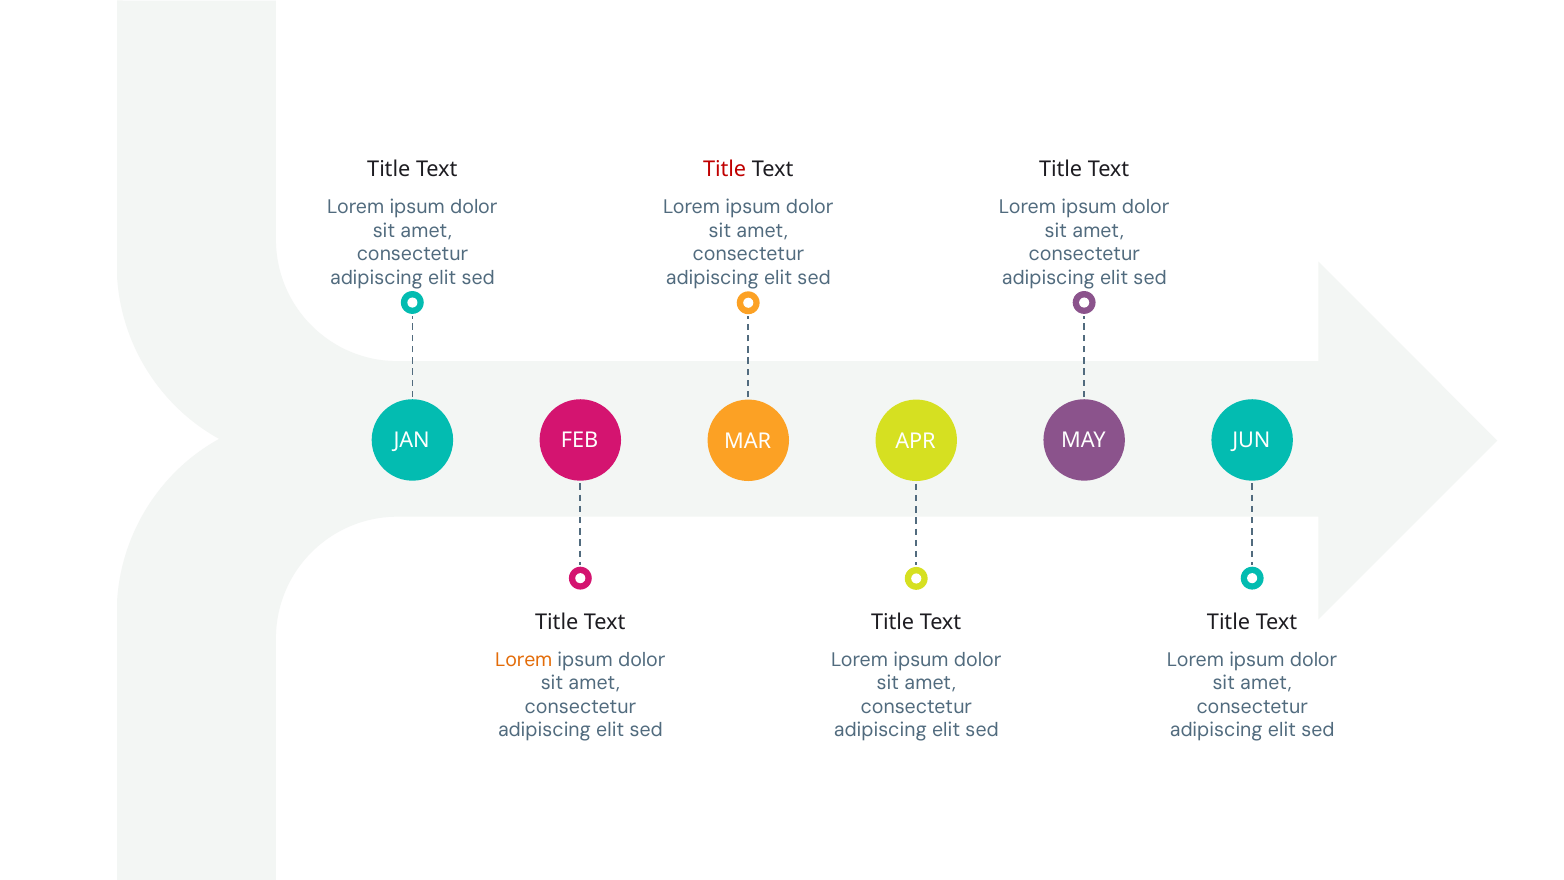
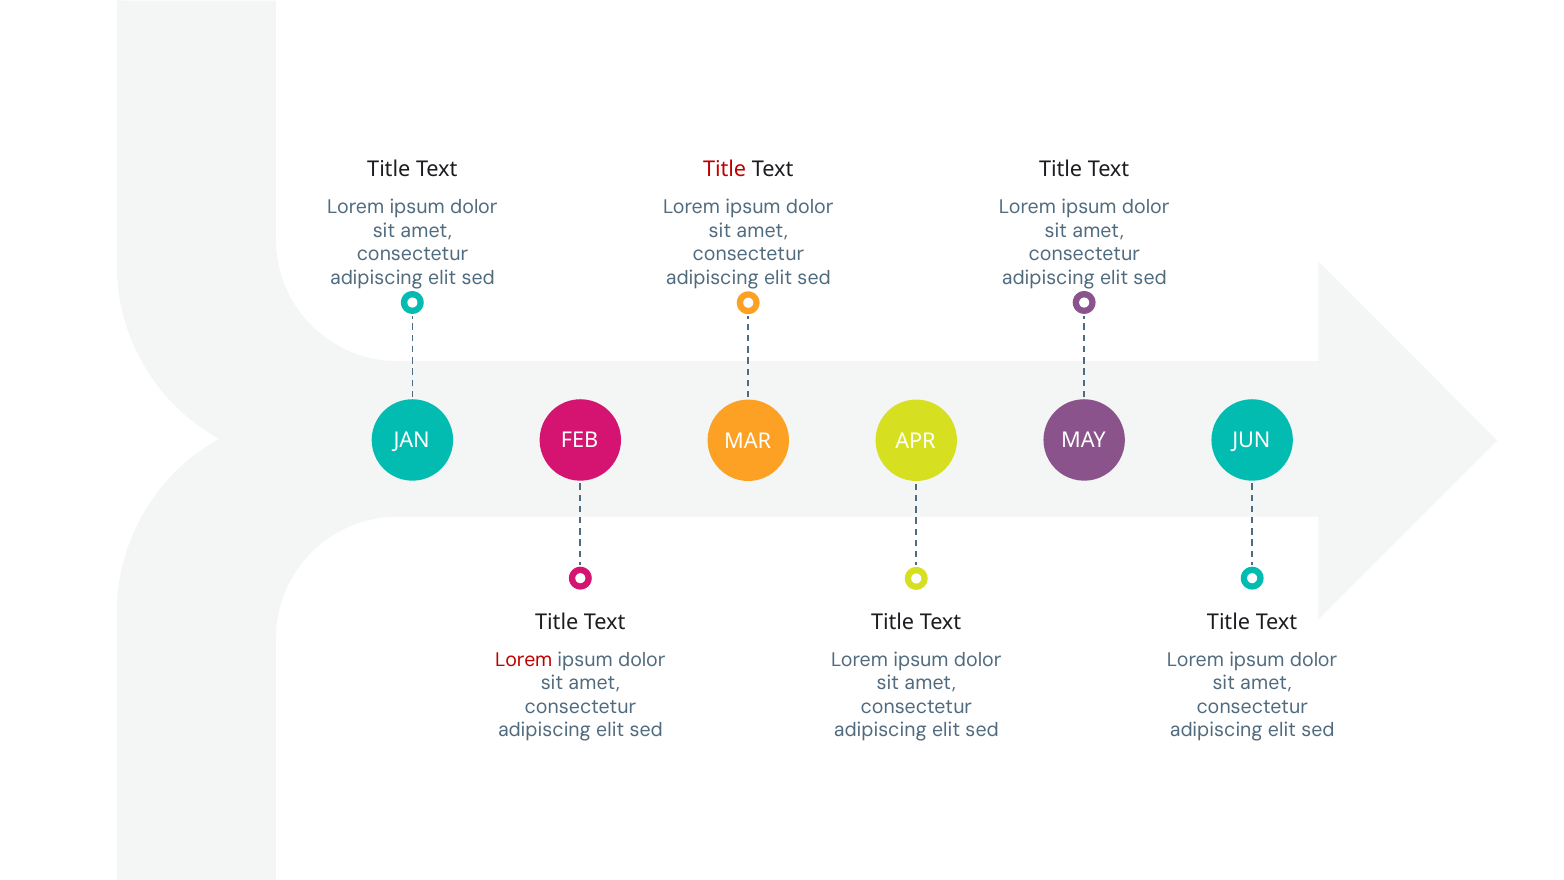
Lorem colour: orange -> red (524, 660)
